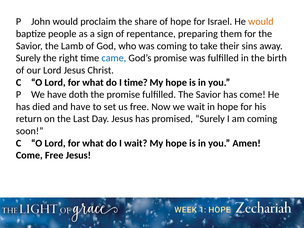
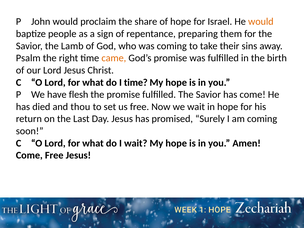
Surely: Surely -> Psalm (28, 58)
came colour: blue -> orange (114, 58)
doth: doth -> flesh (79, 95)
and have: have -> thou (80, 107)
